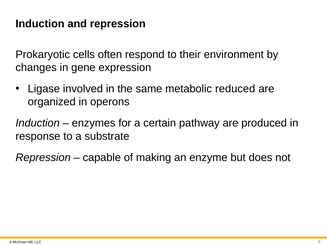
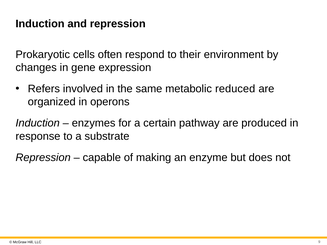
Ligase: Ligase -> Refers (44, 89)
